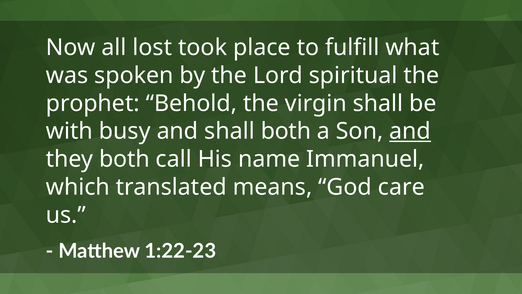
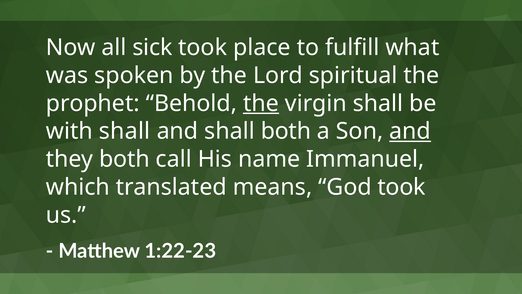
lost: lost -> sick (152, 48)
the underline: none -> present (261, 103)
with busy: busy -> shall (125, 131)
God care: care -> took (401, 187)
